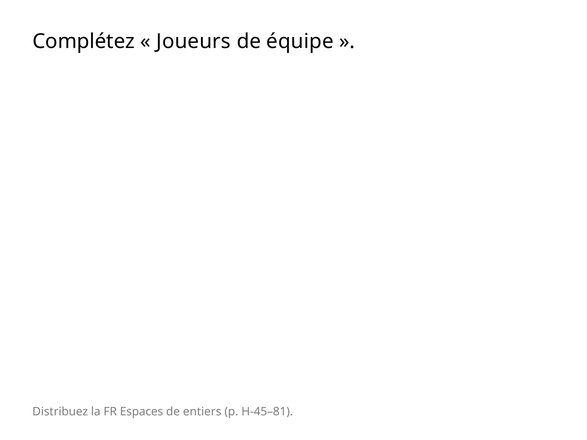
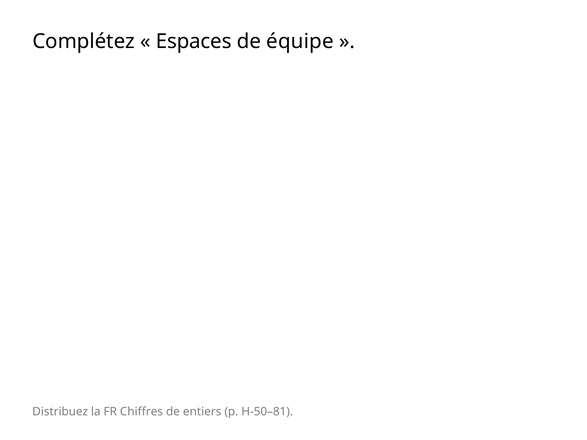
Joueurs: Joueurs -> Espaces (194, 41)
Espaces: Espaces -> Chiffres (141, 412)
H-45–81: H-45–81 -> H-50–81 (267, 412)
